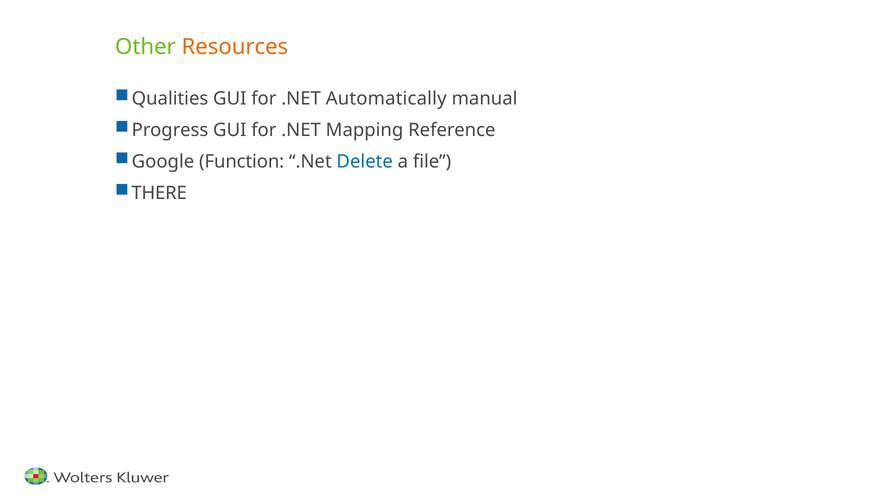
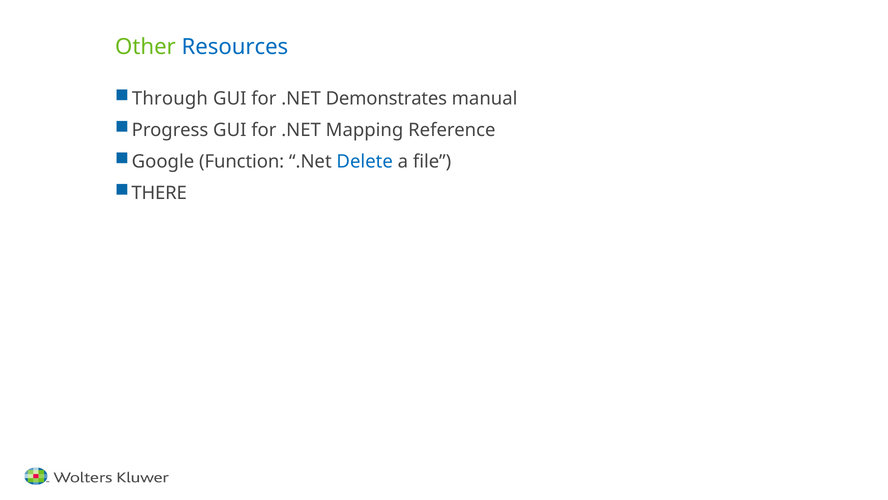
Resources colour: orange -> blue (235, 47)
Qualities: Qualities -> Through (170, 99)
Automatically: Automatically -> Demonstrates (386, 99)
